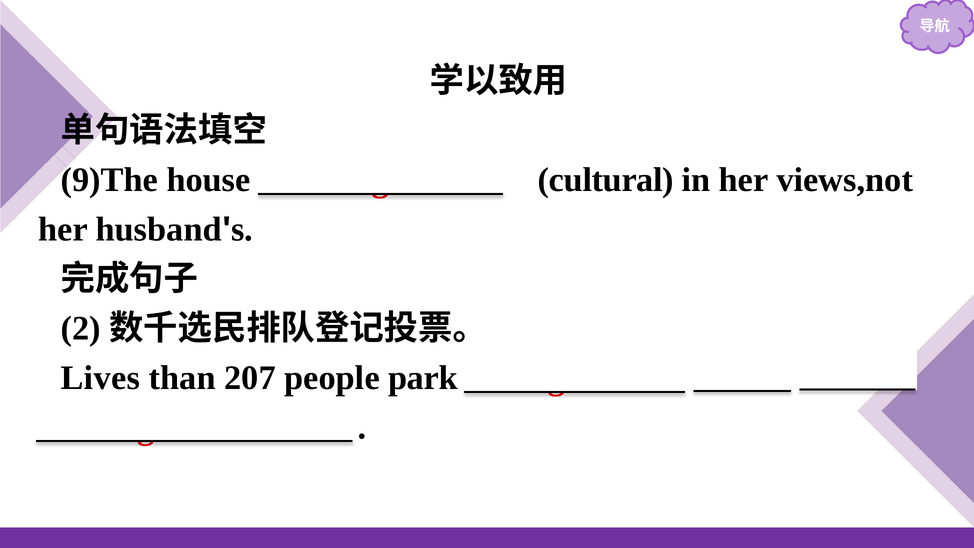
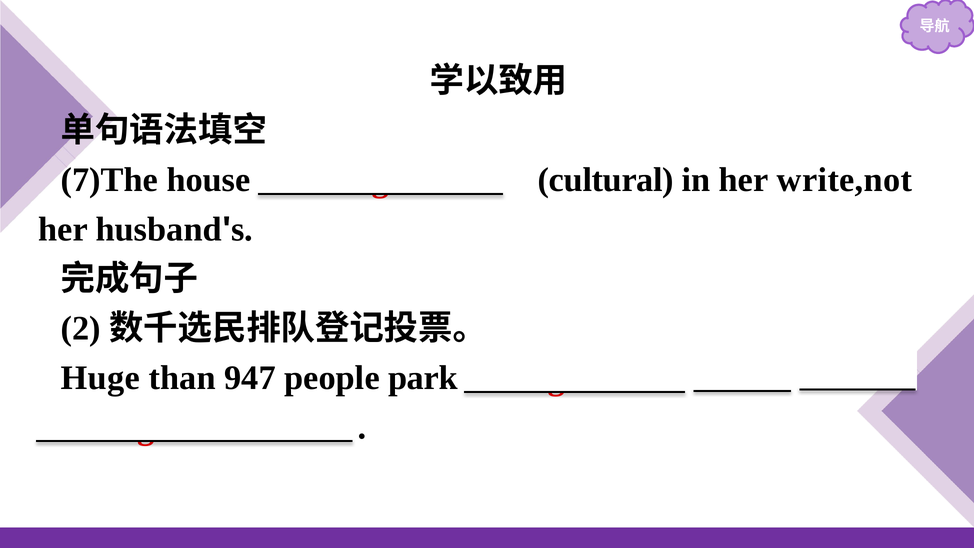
9)The: 9)The -> 7)The (109, 180)
views,not: views,not -> write,not (845, 180)
Lives: Lives -> Huge (100, 378)
207: 207 -> 947 (250, 378)
